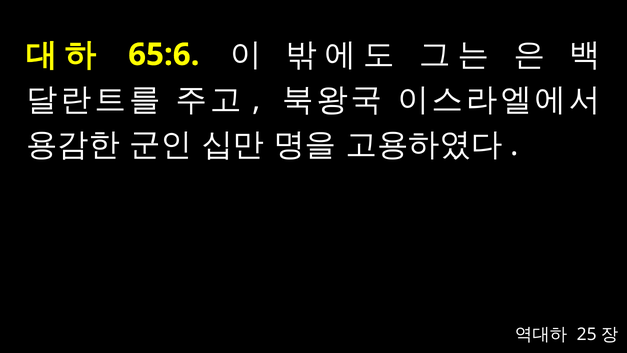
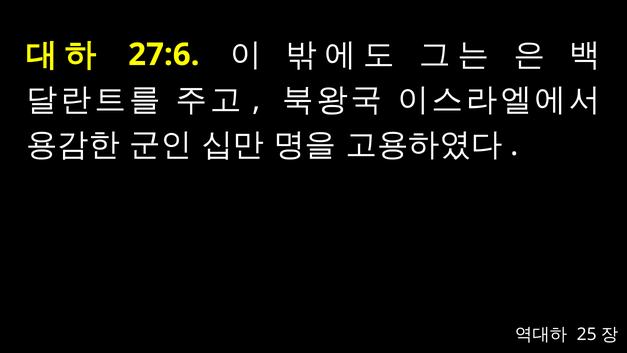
65:6: 65:6 -> 27:6 (164, 55)
